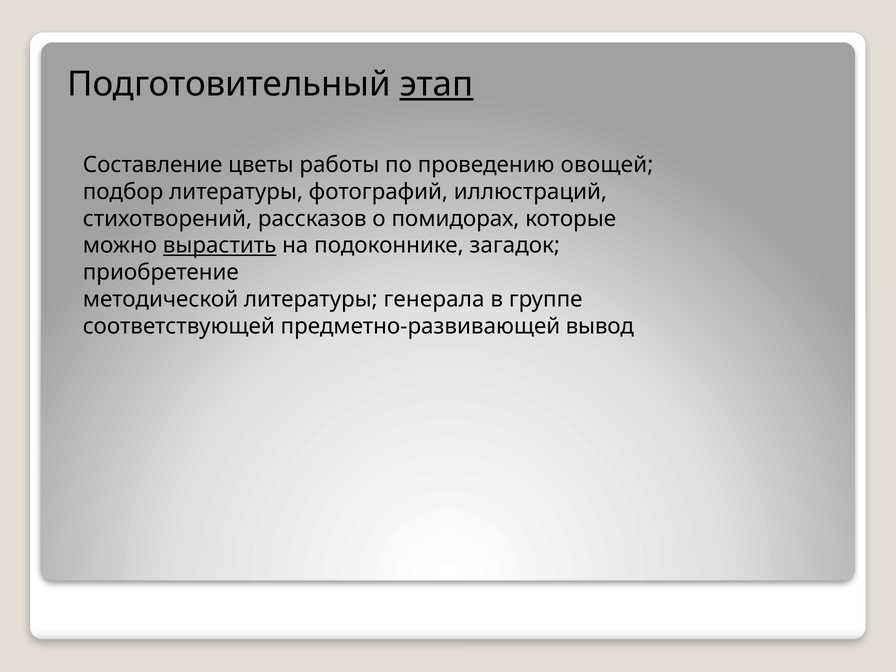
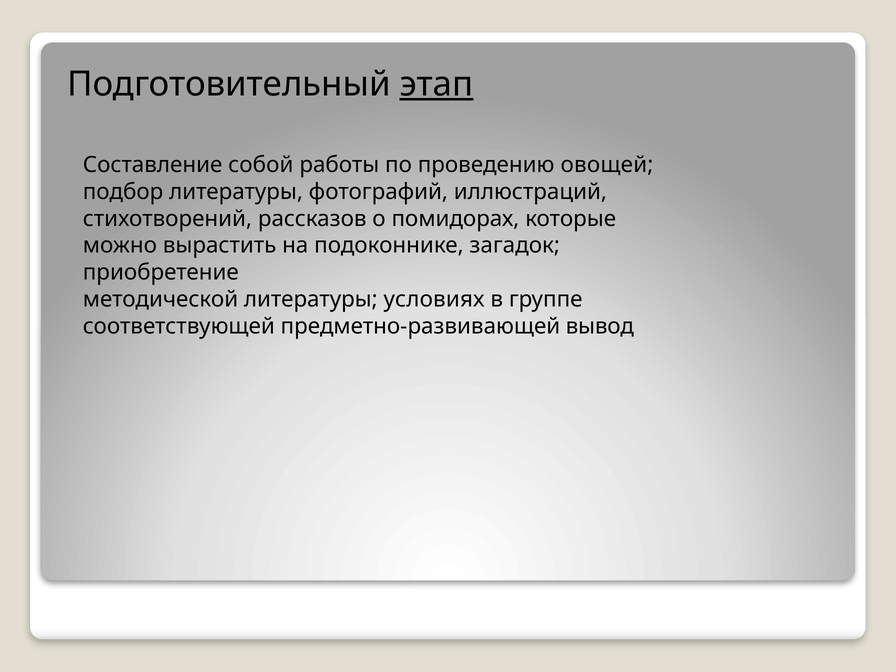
цветы: цветы -> собой (261, 165)
вырастить underline: present -> none (220, 245)
генерала: генерала -> условиях (434, 299)
